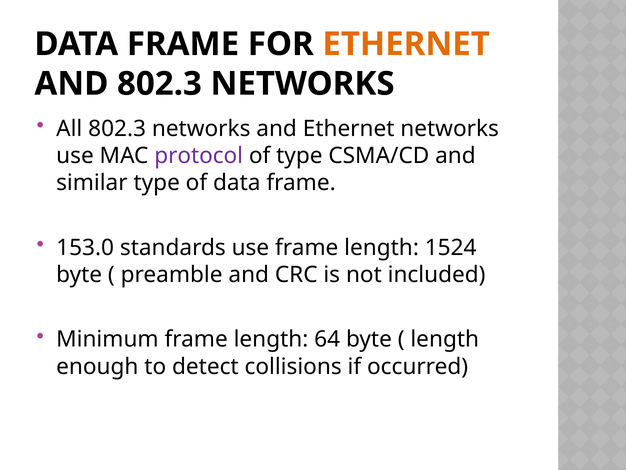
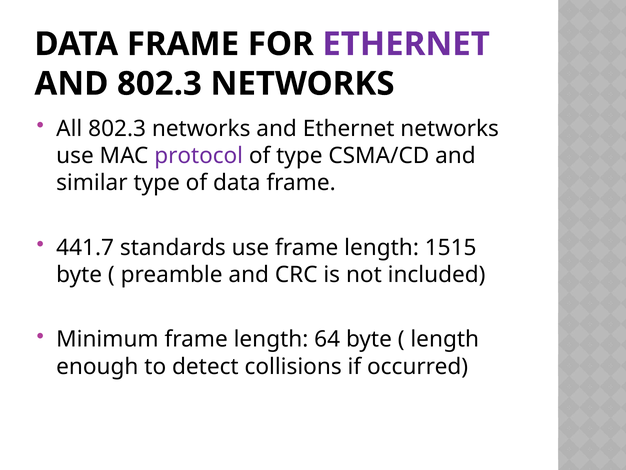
ETHERNET colour: orange -> purple (406, 44)
153.0: 153.0 -> 441.7 (85, 247)
1524: 1524 -> 1515 (451, 247)
